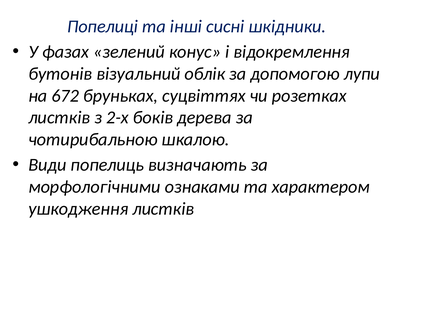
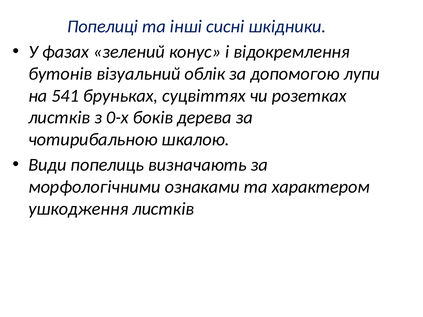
672: 672 -> 541 (65, 96)
2-х: 2-х -> 0-х (117, 118)
